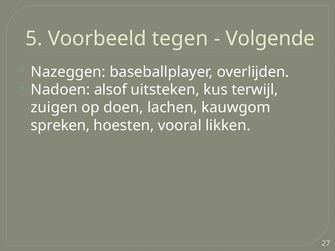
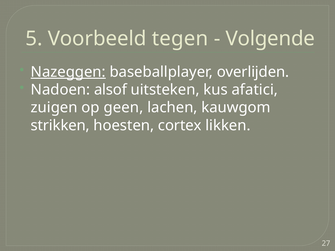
Nazeggen underline: none -> present (68, 72)
terwijl: terwijl -> afatici (255, 90)
doen: doen -> geen (123, 108)
spreken: spreken -> strikken (60, 126)
vooral: vooral -> cortex (180, 126)
